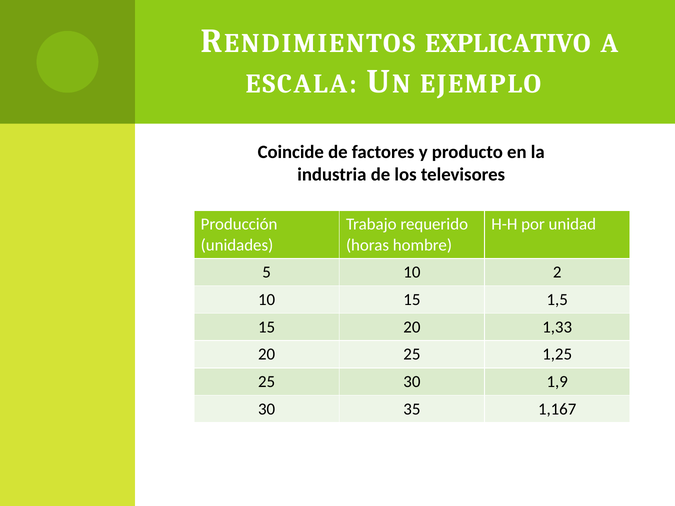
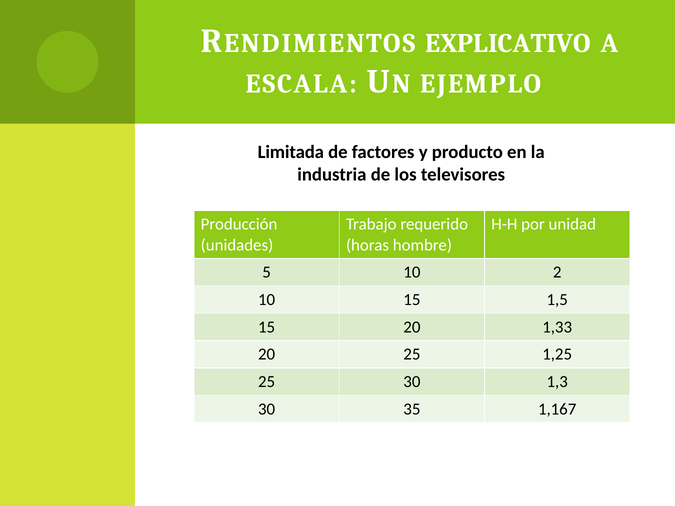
Coincide: Coincide -> Limitada (291, 152)
1,9: 1,9 -> 1,3 (557, 382)
